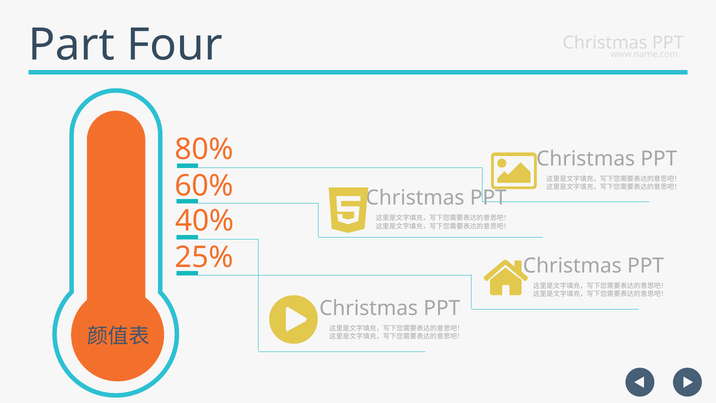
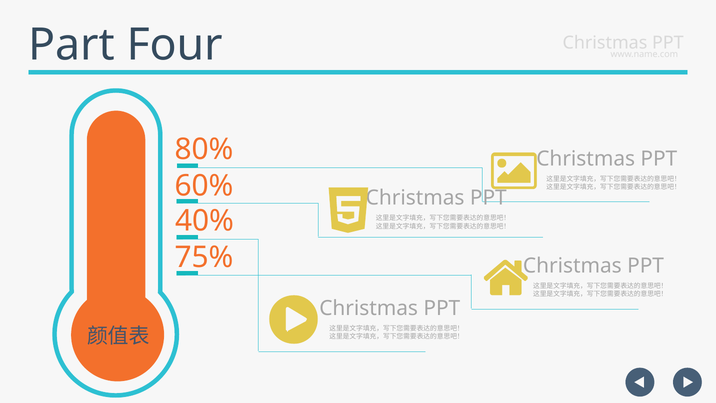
25%: 25% -> 75% (204, 257)
